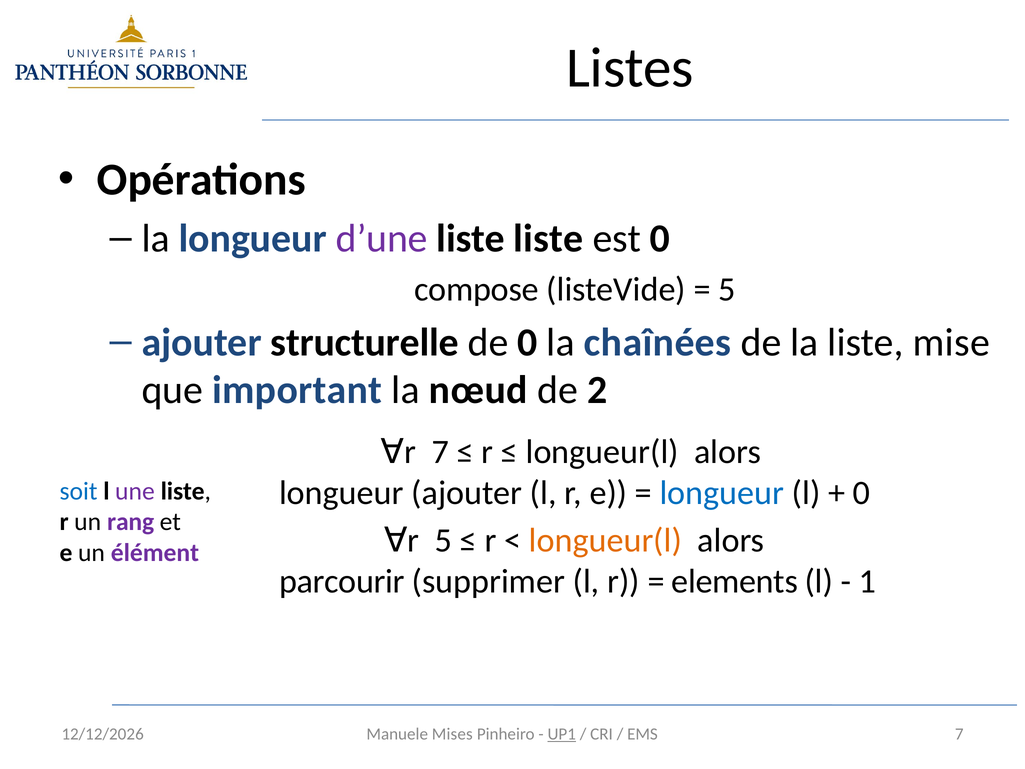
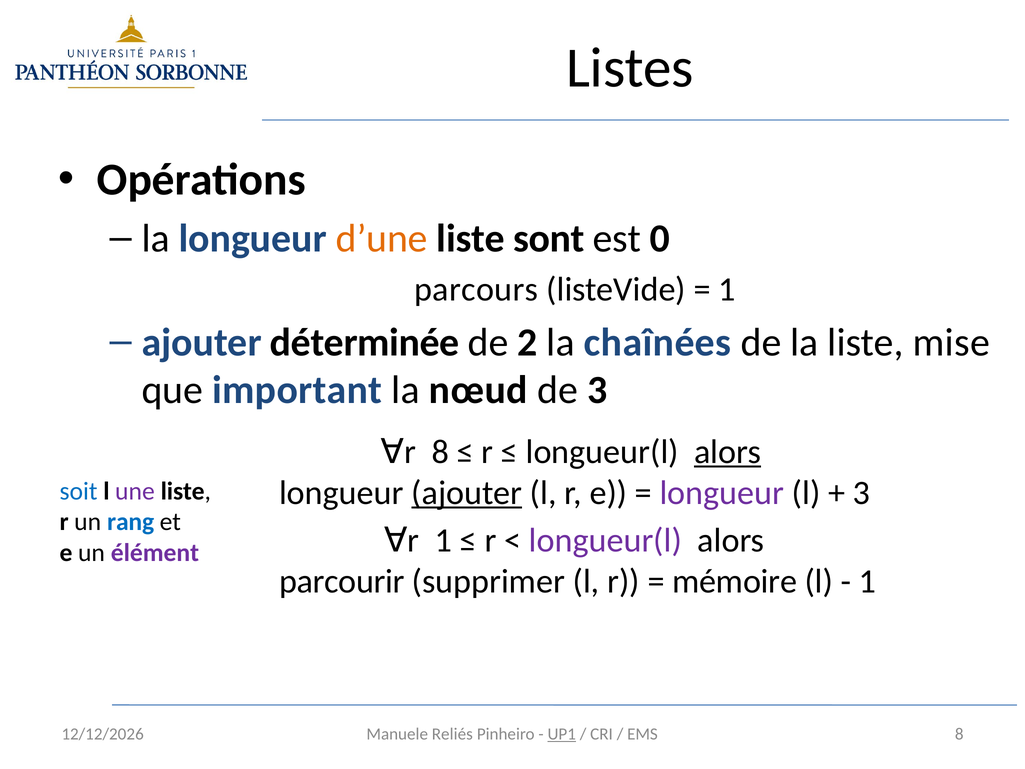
d’une colour: purple -> orange (382, 239)
liste liste: liste -> sont (549, 239)
compose: compose -> parcours (476, 290)
5: 5 -> 1 (727, 290)
structurelle: structurelle -> déterminée (365, 342)
de 0: 0 -> 2 (527, 342)
de 2: 2 -> 3 (597, 390)
∀r 7: 7 -> 8 (440, 452)
alors underline: none -> present (728, 452)
ajouter underline: none -> present (467, 493)
longueur colour: blue -> purple (722, 493)
0: 0 -> 3 (861, 493)
rang colour: purple -> blue (131, 522)
∀r 5: 5 -> 1 (443, 540)
longueur(l colour: orange -> purple (605, 540)
elements: elements -> mémoire (735, 581)
Mises: Mises -> Reliés (452, 734)
EMS 7: 7 -> 8 (959, 734)
